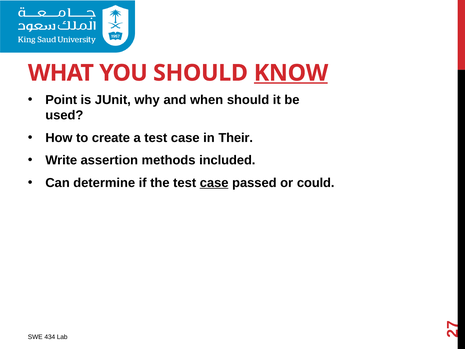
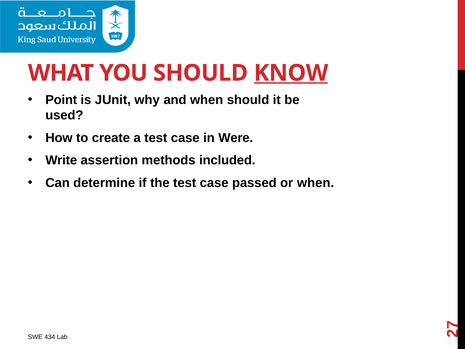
Their: Their -> Were (236, 138)
case underline: present -> none (214, 183)
or could: could -> when (316, 183)
